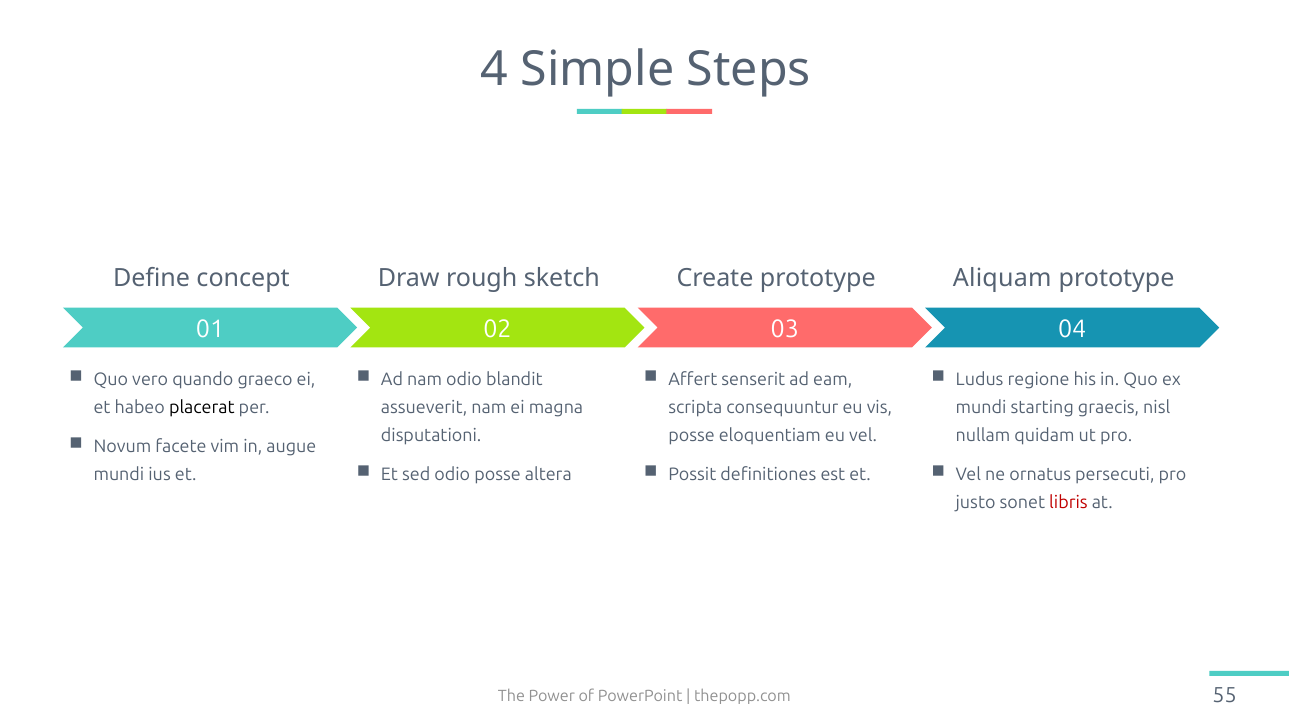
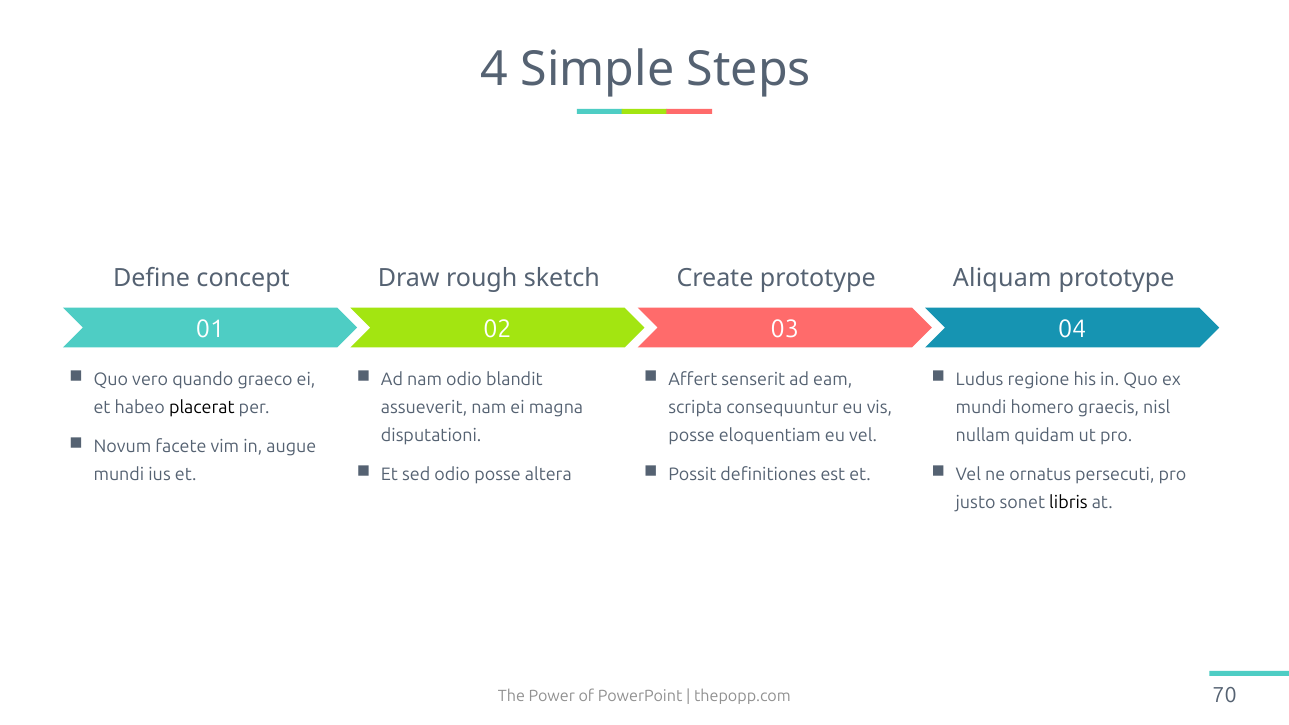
starting: starting -> homero (1042, 408)
libris colour: red -> black (1068, 502)
55: 55 -> 70 (1225, 695)
